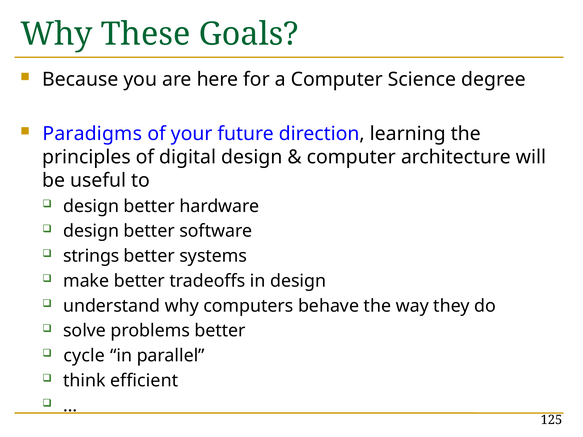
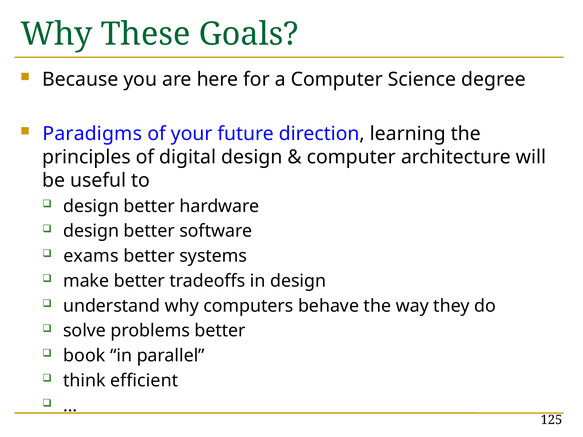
strings: strings -> exams (91, 256)
cycle: cycle -> book (84, 356)
